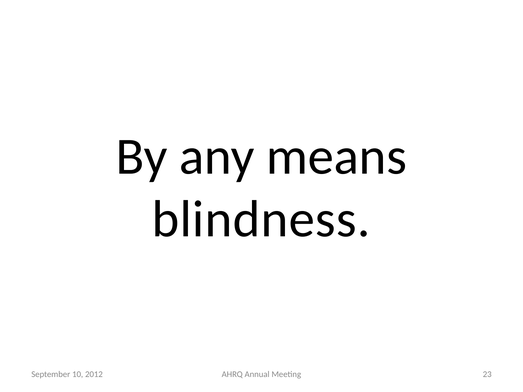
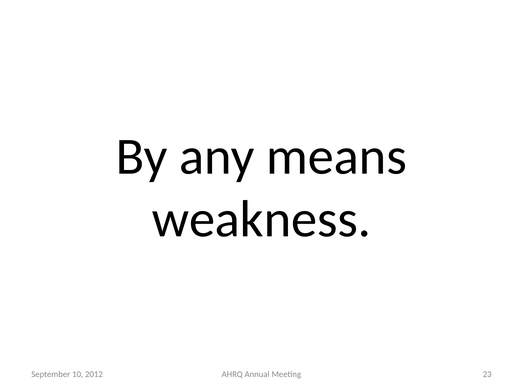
blindness: blindness -> weakness (261, 219)
